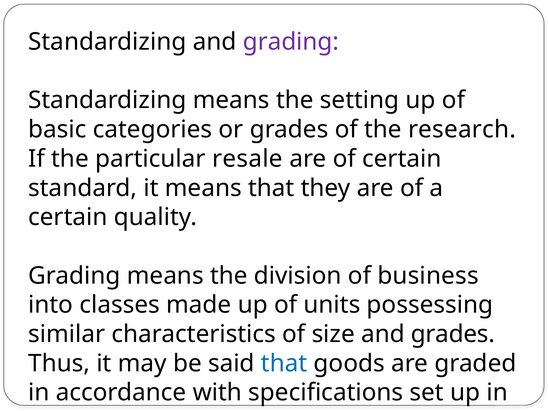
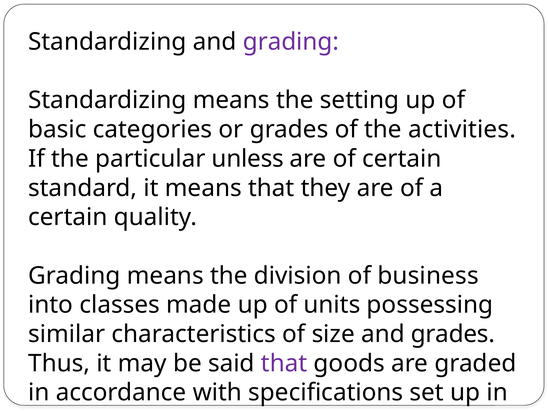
research: research -> activities (462, 130)
resale: resale -> unless (248, 159)
that colour: blue -> purple (284, 363)
